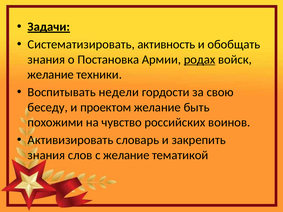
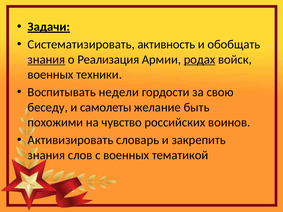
знания underline: none -> present (46, 60)
Постановка: Постановка -> Реализация (108, 60)
желание: желание -> военных (51, 75)
проектом: проектом -> самолеты (106, 107)
с желание: желание -> военных (126, 155)
